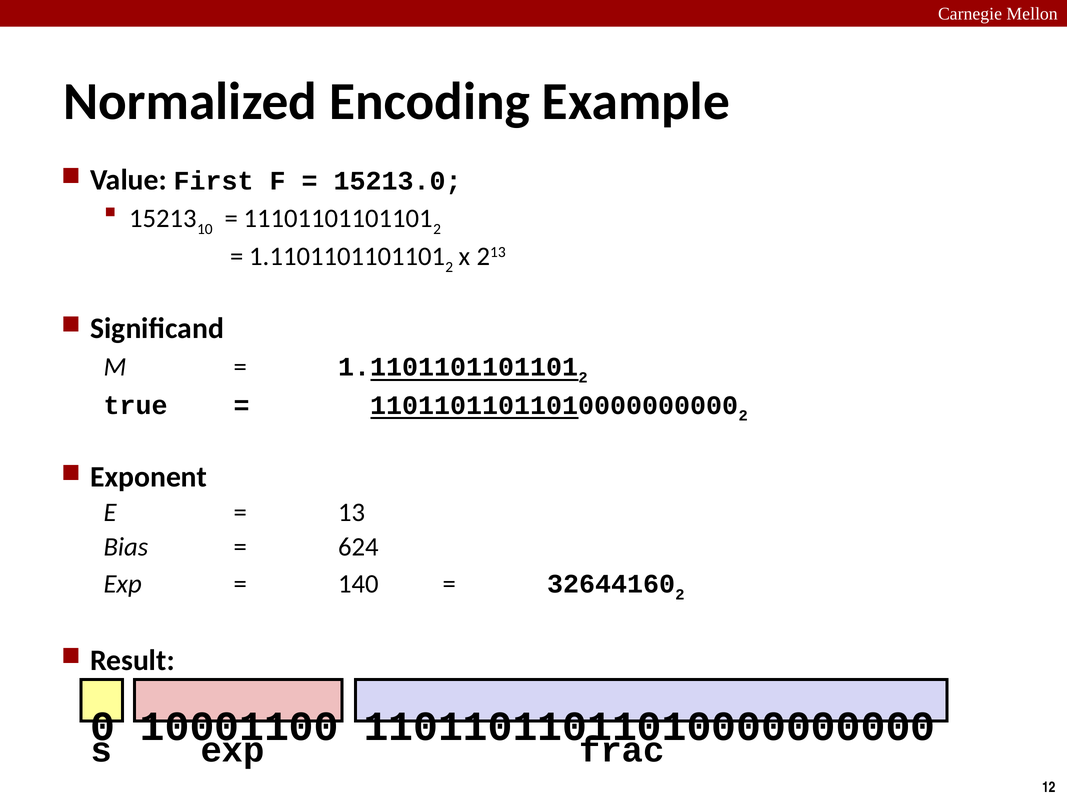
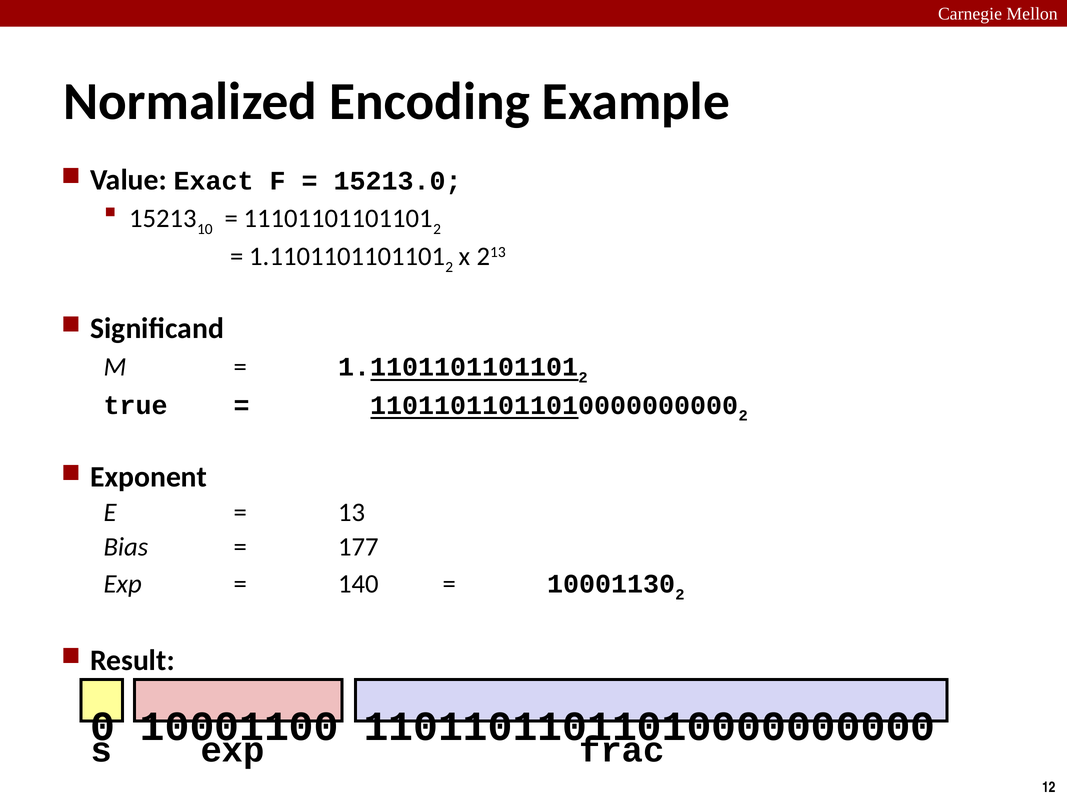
First: First -> Exact (214, 181)
624: 624 -> 177 (359, 546)
32644160: 32644160 -> 10001130 (611, 584)
